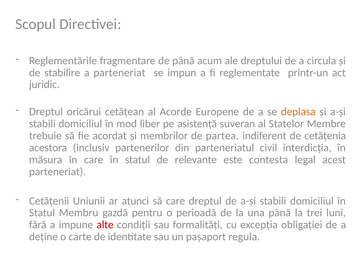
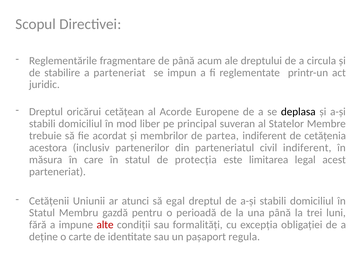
deplasa colour: orange -> black (298, 112)
asistență: asistență -> principal (197, 124)
civil interdicția: interdicția -> indiferent (307, 148)
relevante: relevante -> protecția (196, 160)
contesta: contesta -> limitarea (269, 160)
să care: care -> egal (175, 201)
